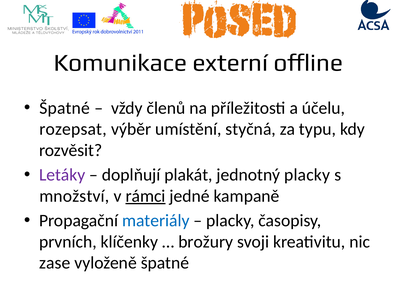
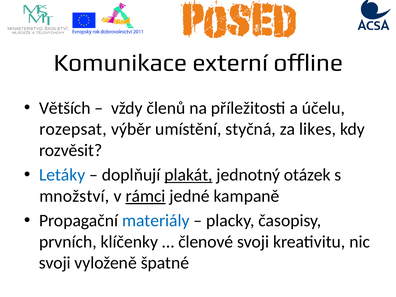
Špatné: Špatné -> Větších (65, 108)
typu: typu -> likes (317, 129)
Letáky colour: purple -> blue (62, 175)
plakát underline: none -> present (188, 175)
jednotný placky: placky -> otázek (307, 175)
brožury: brožury -> členové (206, 242)
zase: zase -> svoji (55, 263)
